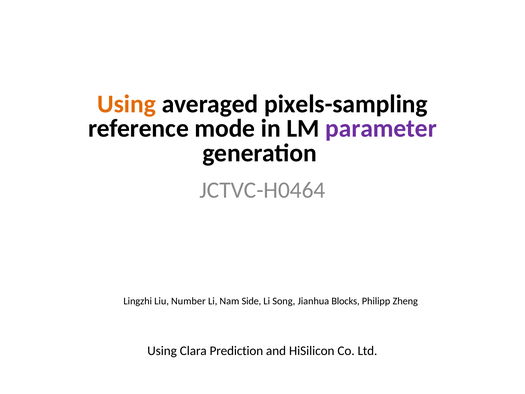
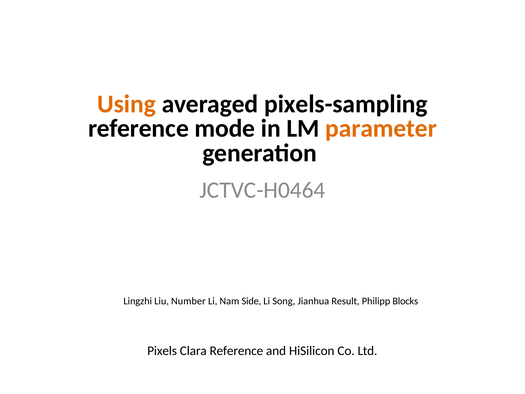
parameter colour: purple -> orange (381, 128)
Blocks: Blocks -> Result (345, 301)
Zheng: Zheng -> Blocks (405, 301)
Using: Using -> Pixels (162, 351)
Clara Prediction: Prediction -> Reference (236, 351)
